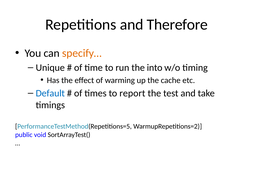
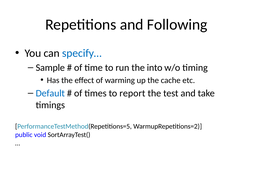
Therefore: Therefore -> Following (177, 24)
specify… colour: orange -> blue (82, 53)
Unique: Unique -> Sample (50, 68)
